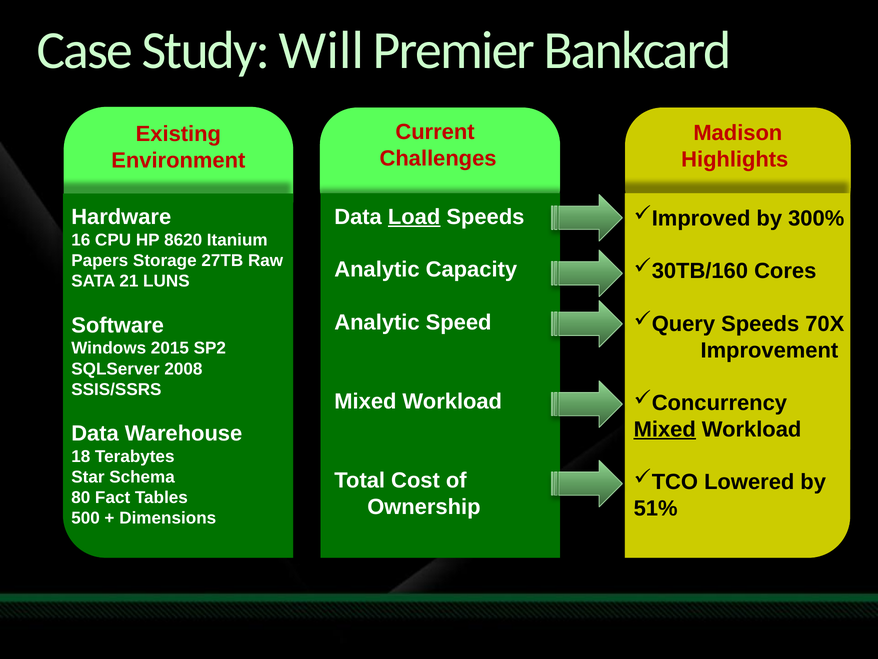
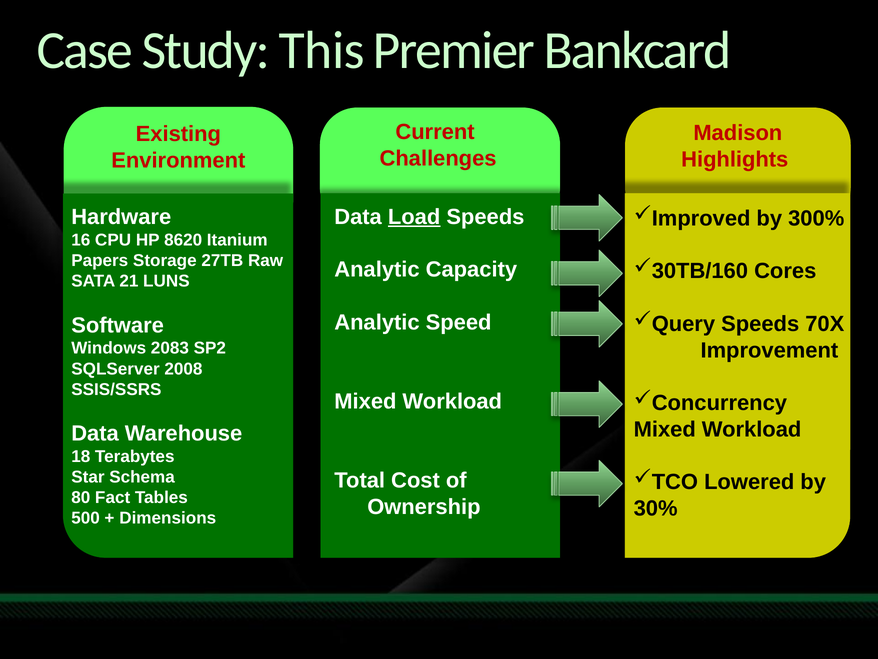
Will: Will -> This (322, 51)
2015: 2015 -> 2083 (170, 348)
Mixed underline: present -> none (665, 429)
51%: 51% -> 30% (656, 508)
